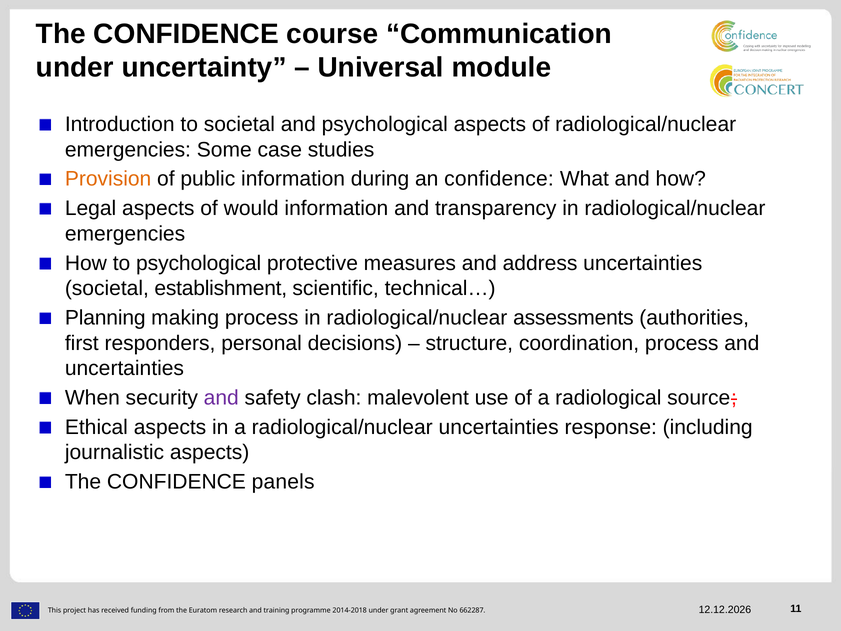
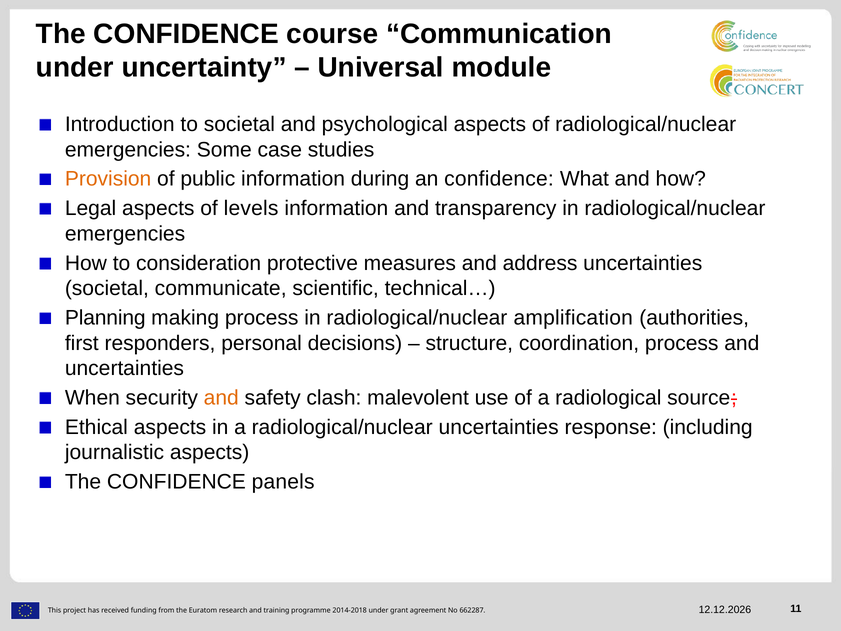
would: would -> levels (251, 208)
to psychological: psychological -> consideration (199, 263)
establishment: establishment -> communicate (221, 288)
assessments: assessments -> amplification (573, 318)
and colour: purple -> orange (221, 398)
